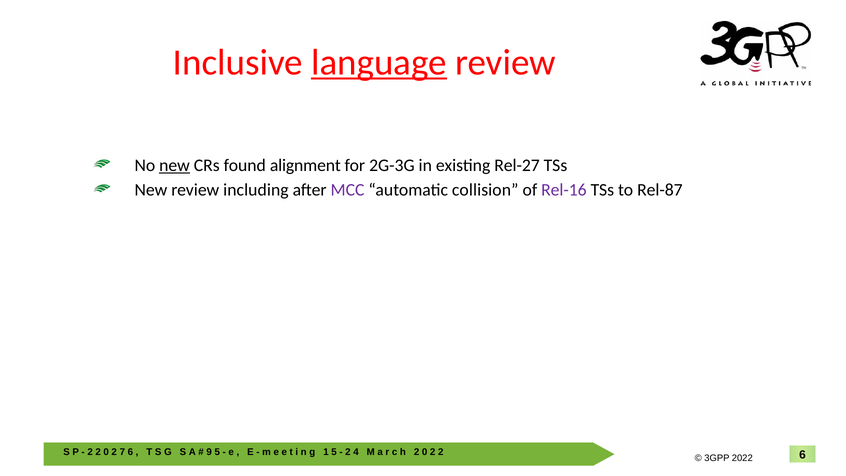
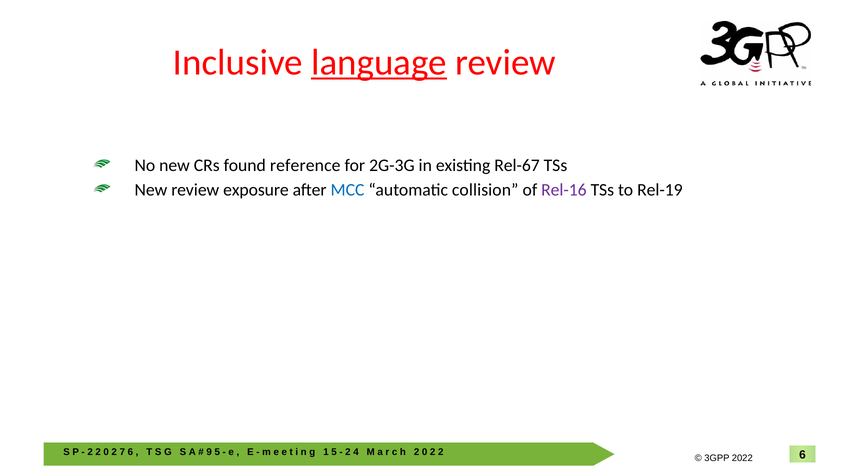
new underline: present -> none (174, 165)
alignment: alignment -> reference (305, 165)
Rel-27: Rel-27 -> Rel-67 (517, 165)
including: including -> exposure (256, 190)
MCC colour: purple -> blue (348, 190)
Rel-87: Rel-87 -> Rel-19 (660, 190)
